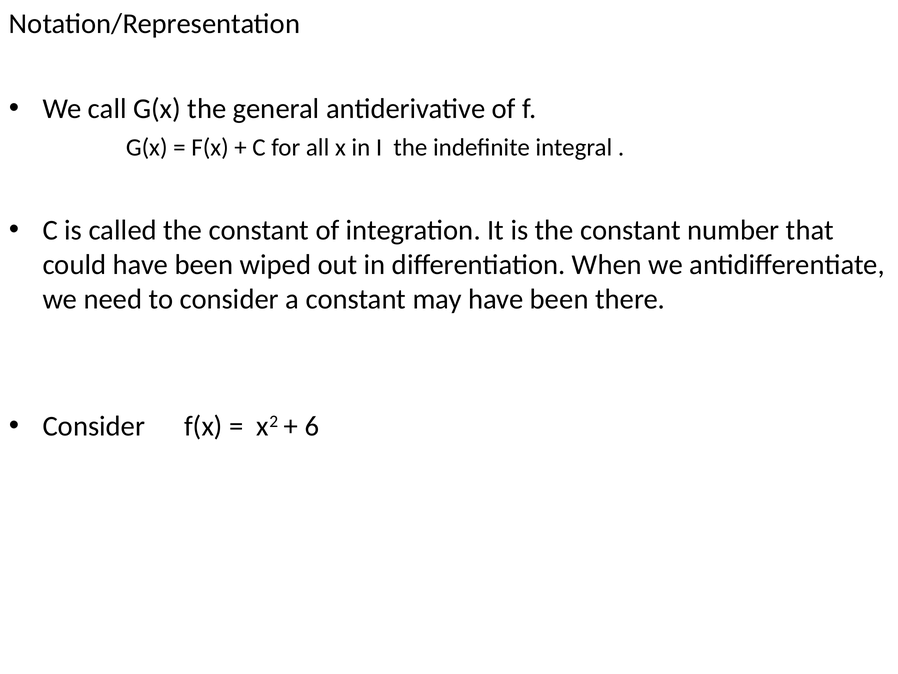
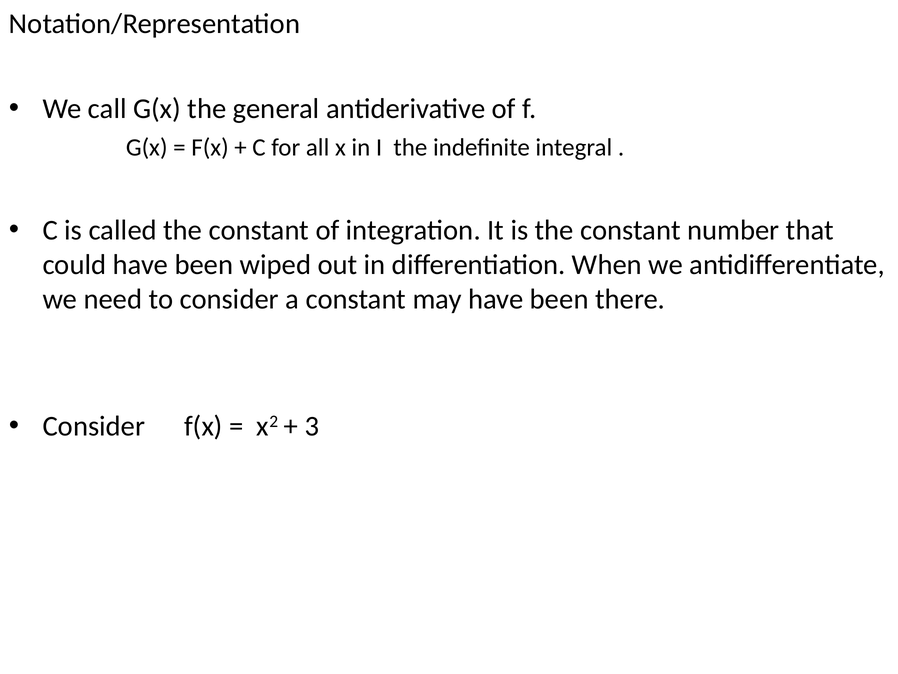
6: 6 -> 3 (312, 426)
